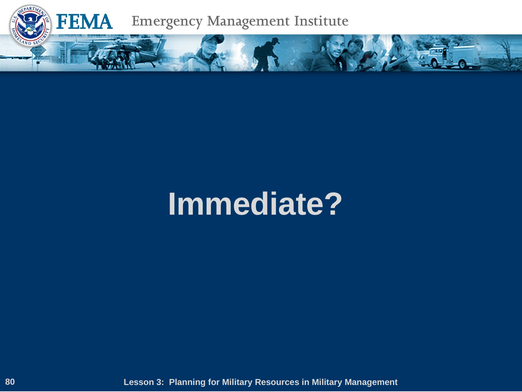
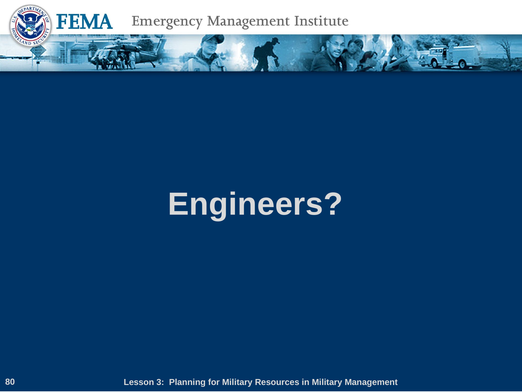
Immediate: Immediate -> Engineers (255, 204)
